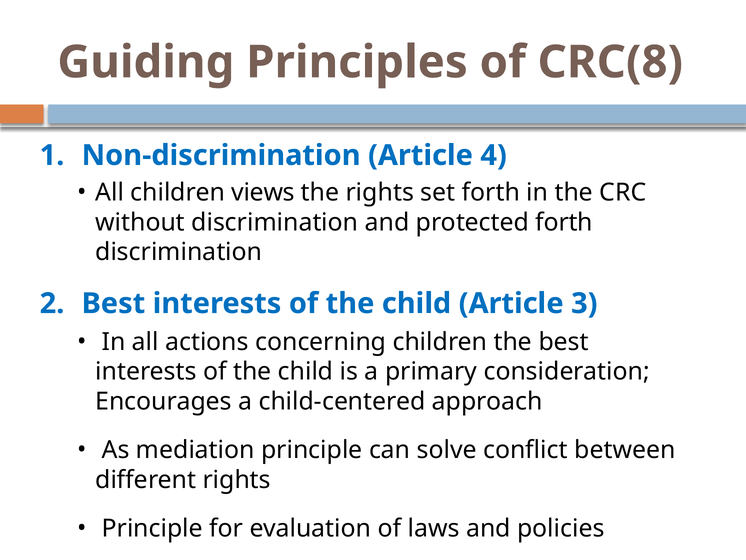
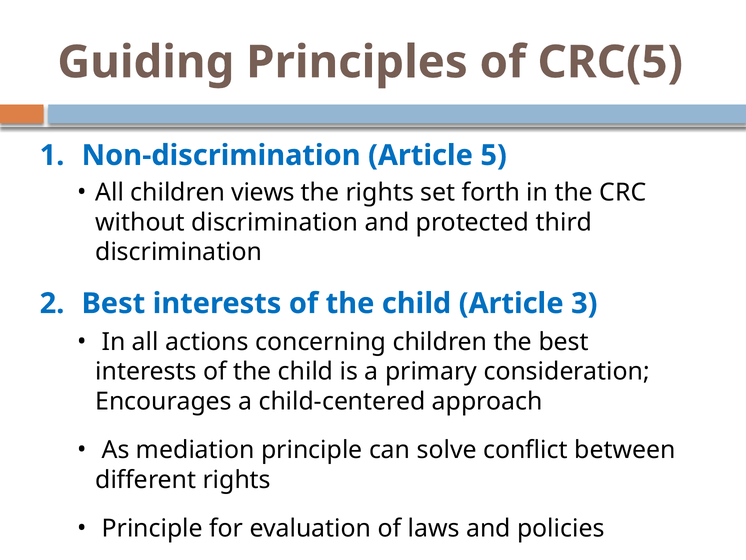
CRC(8: CRC(8 -> CRC(5 (610, 62)
4: 4 -> 5 (494, 155)
protected forth: forth -> third (564, 222)
